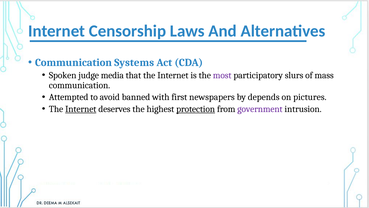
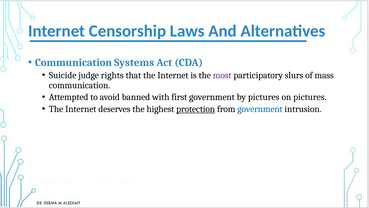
Spoken: Spoken -> Suicide (63, 75)
media: media -> rights (112, 75)
first newspapers: newspapers -> government (212, 97)
by depends: depends -> pictures (264, 97)
Internet underline: present -> none (81, 109)
government colour: purple -> blue (260, 109)
